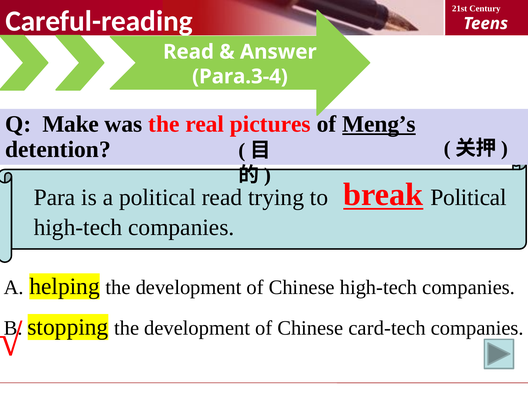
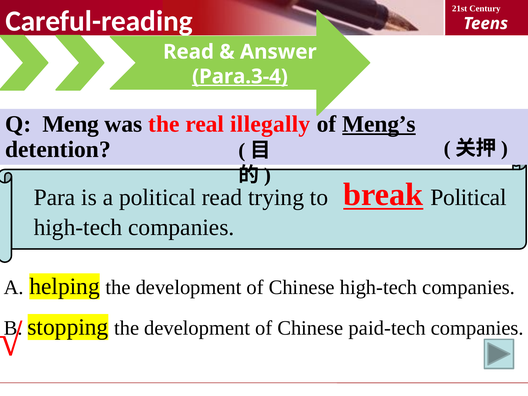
Para.3-4 underline: none -> present (240, 77)
Make: Make -> Meng (71, 124)
pictures: pictures -> illegally (270, 124)
card-tech: card-tech -> paid-tech (387, 328)
